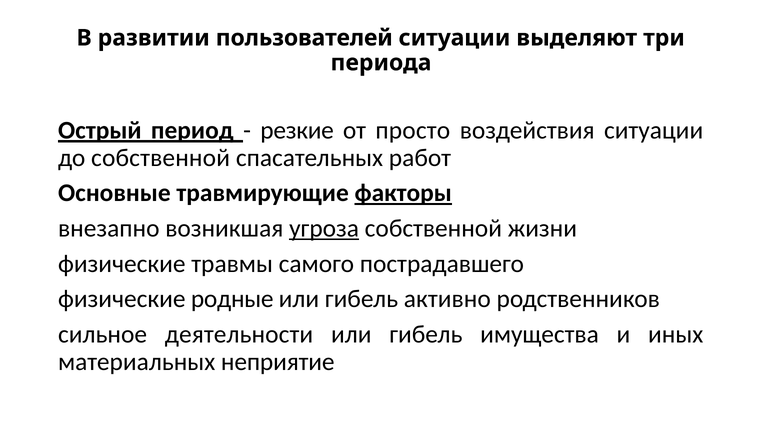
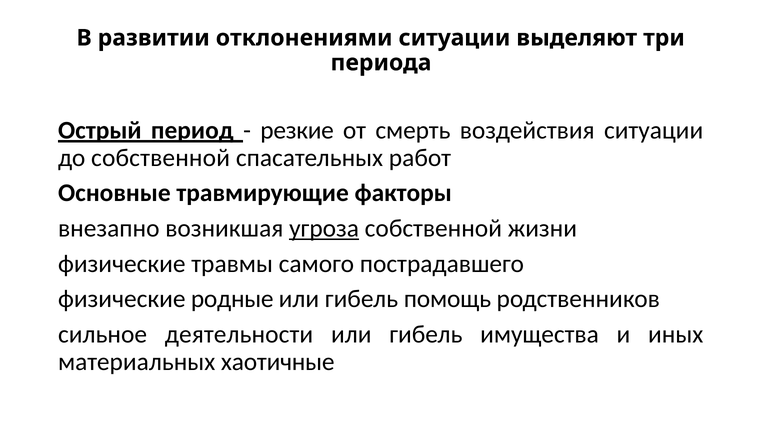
пользователей: пользователей -> отклонениями (304, 38)
просто: просто -> смерть (413, 131)
факторы underline: present -> none (403, 193)
активно: активно -> помощь (447, 300)
неприятие: неприятие -> хаотичные (278, 362)
